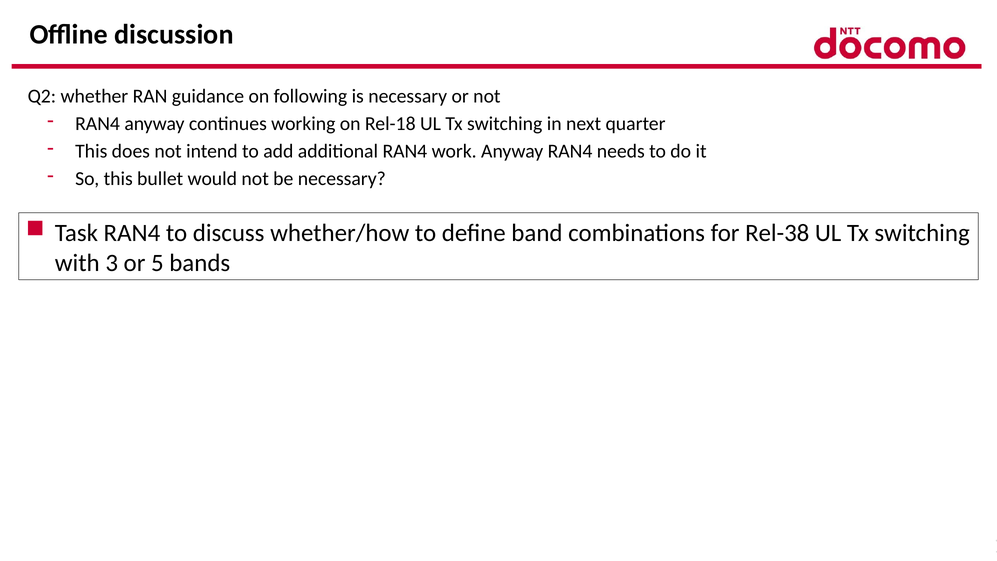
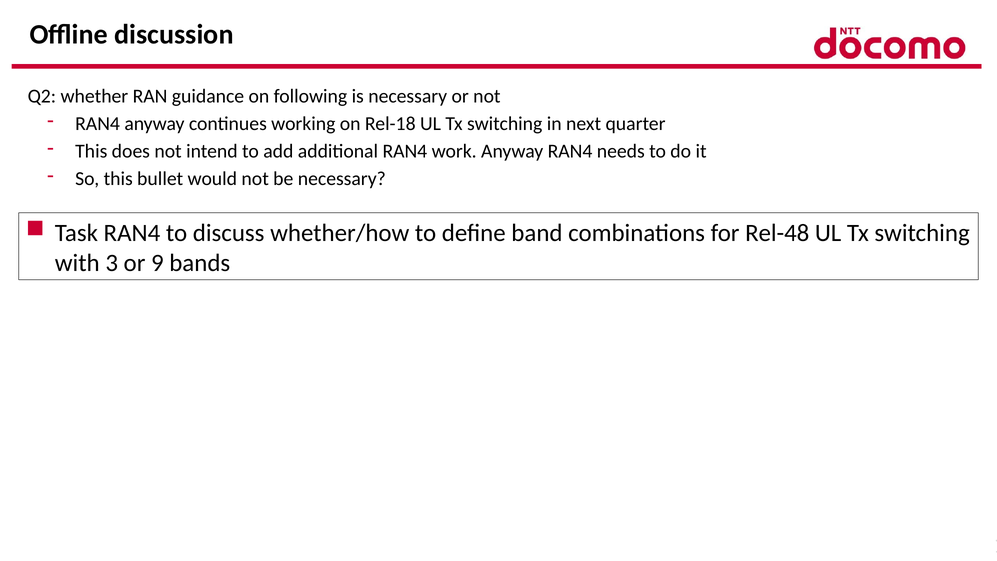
Rel-38: Rel-38 -> Rel-48 (777, 233)
5: 5 -> 9 (157, 263)
